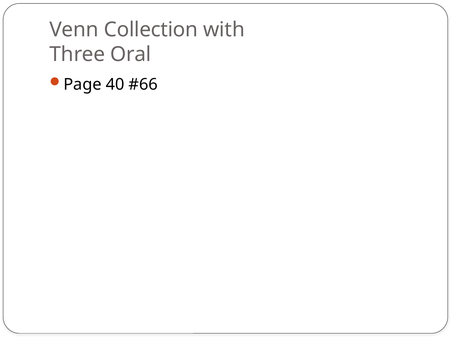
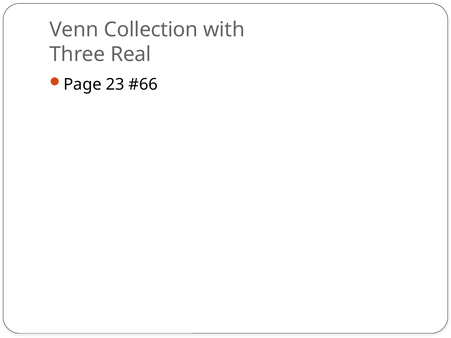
Oral: Oral -> Real (131, 54)
40: 40 -> 23 (115, 85)
